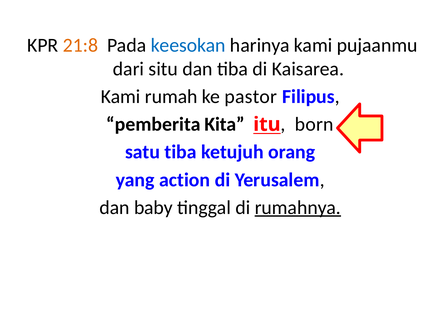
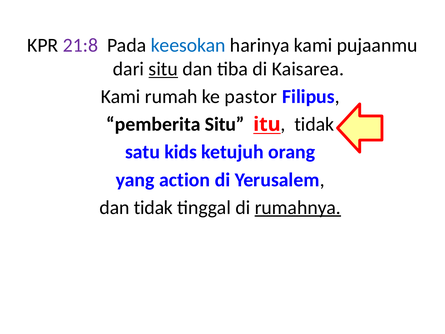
21:8 colour: orange -> purple (81, 45)
situ underline: none -> present (163, 69)
pemberita Kita: Kita -> Situ (225, 124)
born: born -> tidak (314, 124)
satu tiba: tiba -> kids (181, 152)
dan baby: baby -> tidak (153, 207)
